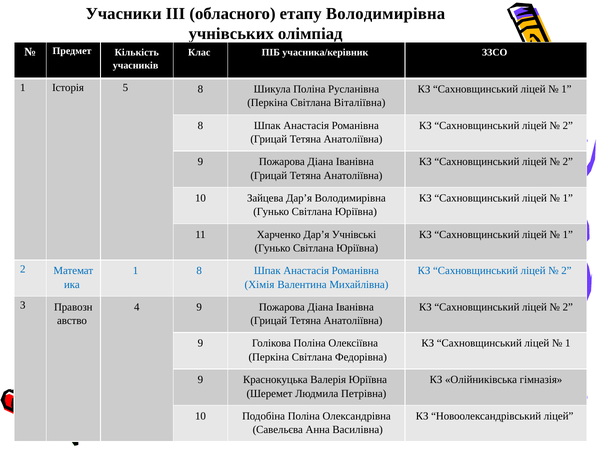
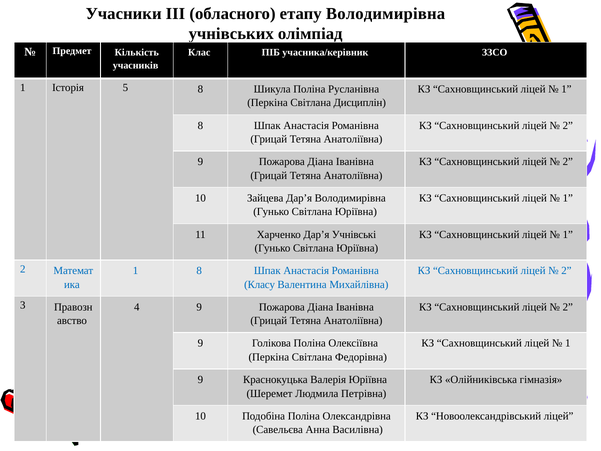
Віталіївна: Віталіївна -> Дисциплін (360, 103)
Хімія: Хімія -> Класу (260, 284)
